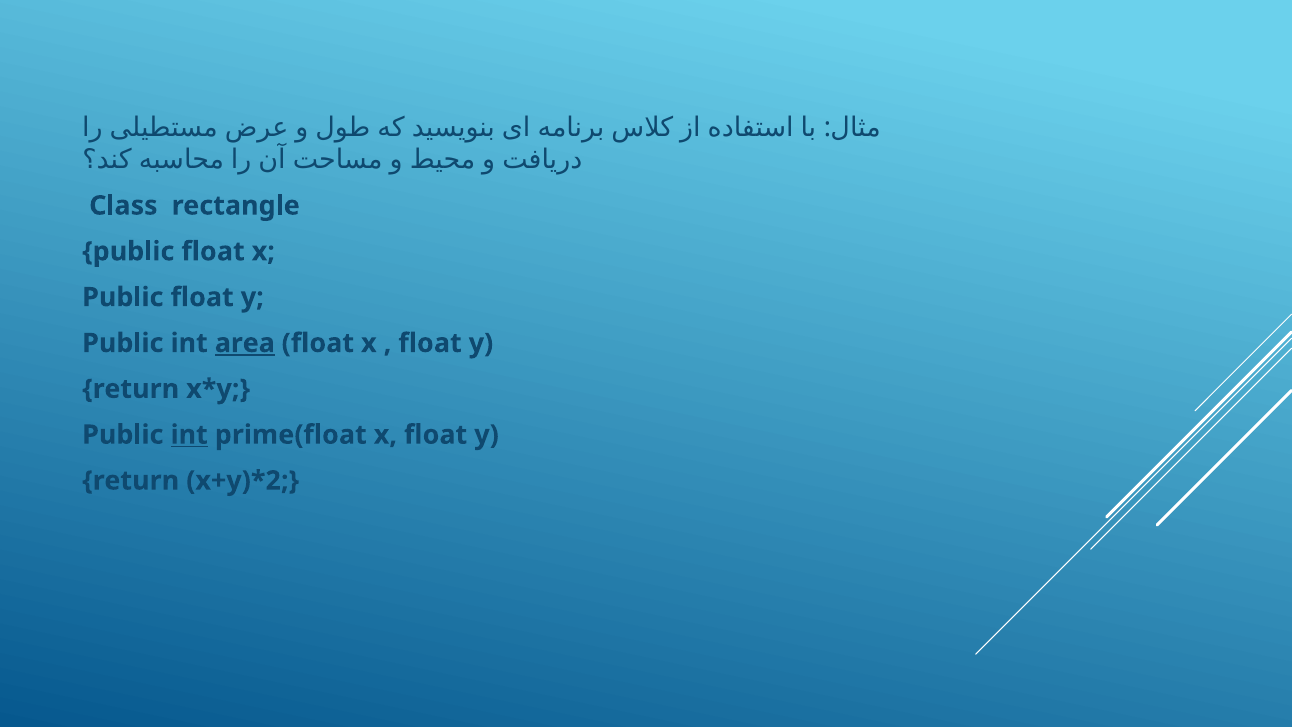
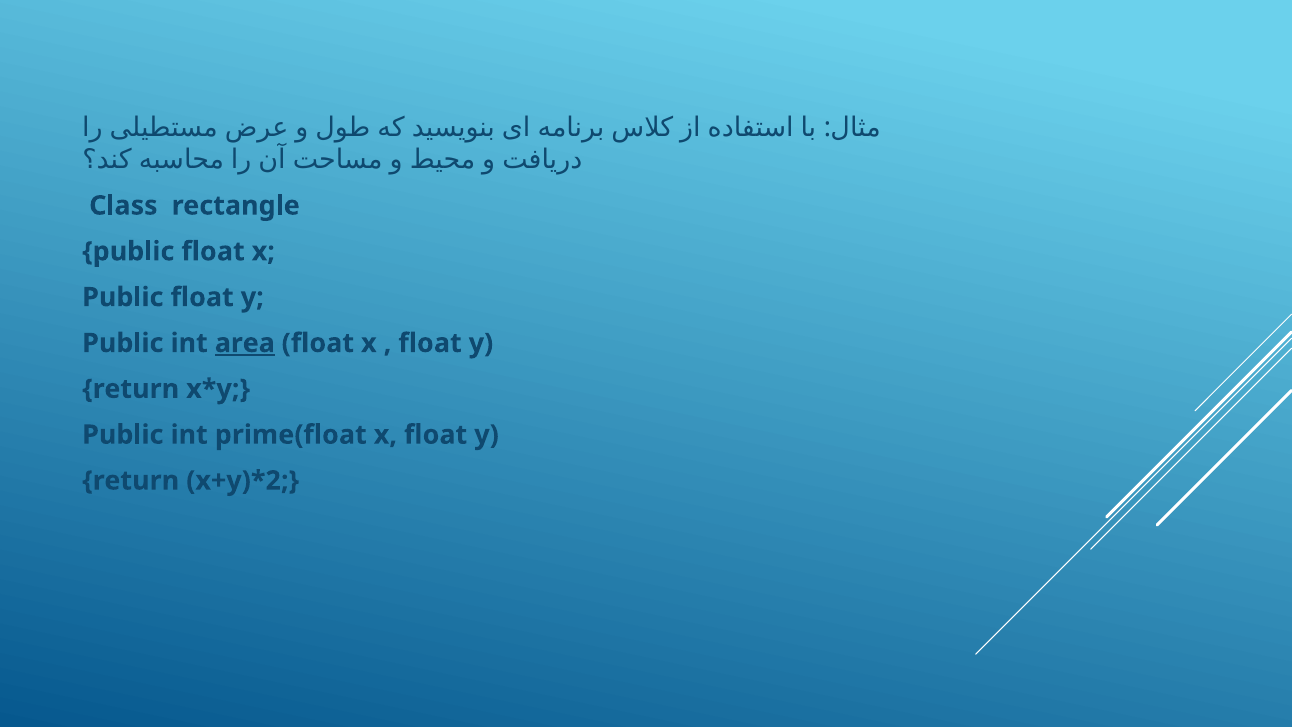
int underline: present -> none (189, 435)
